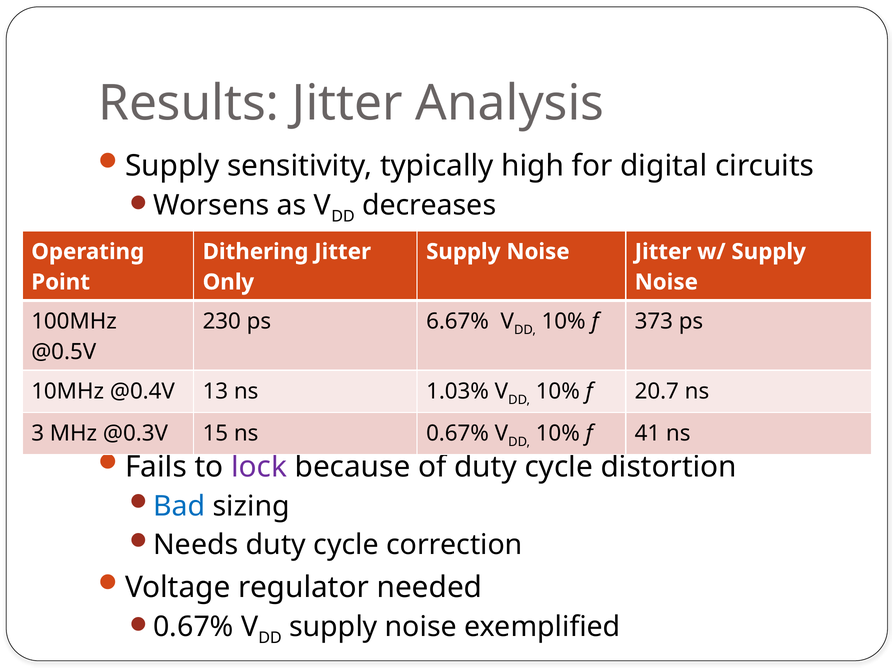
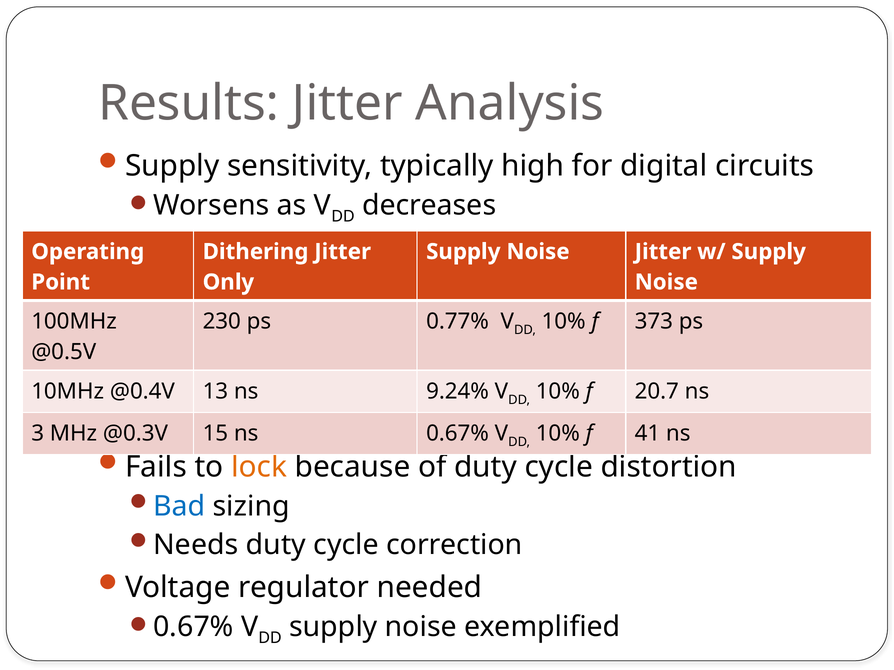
6.67%: 6.67% -> 0.77% (458, 322)
1.03%: 1.03% -> 9.24% (458, 391)
lock colour: purple -> orange (259, 467)
